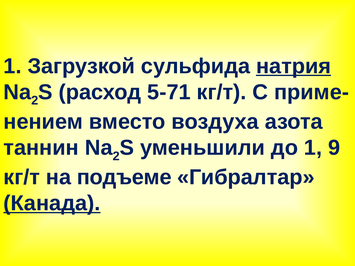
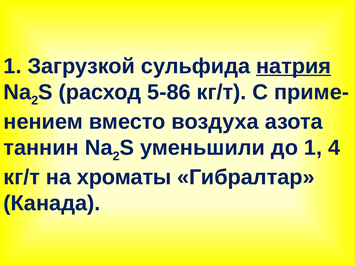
5-71: 5-71 -> 5-86 (169, 92)
9: 9 -> 4 (334, 148)
подъеме: подъеме -> хроматы (124, 177)
Канада underline: present -> none (52, 203)
